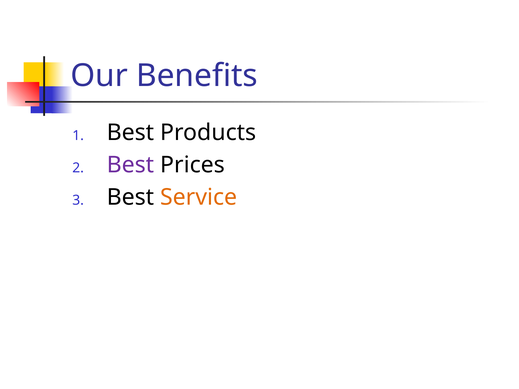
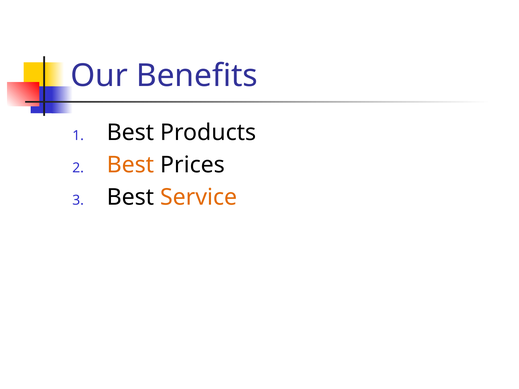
Best colour: purple -> orange (131, 165)
